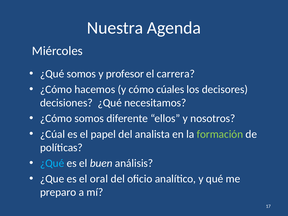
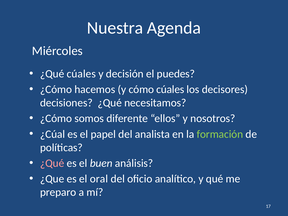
¿Qué somos: somos -> cúales (81, 74)
profesor: profesor -> decisión (125, 74)
carrera: carrera -> puedes (176, 74)
¿Qué colour: light blue -> pink (52, 163)
